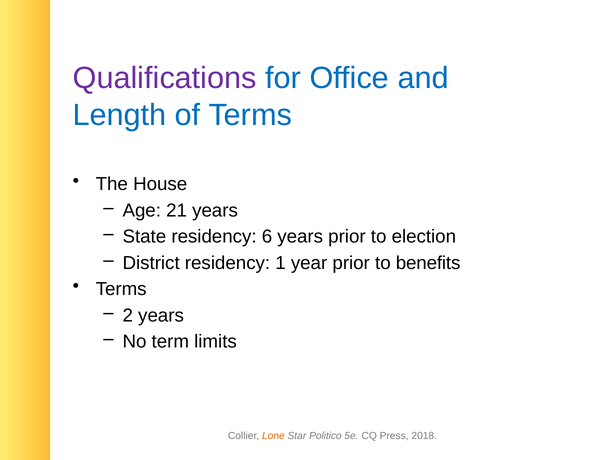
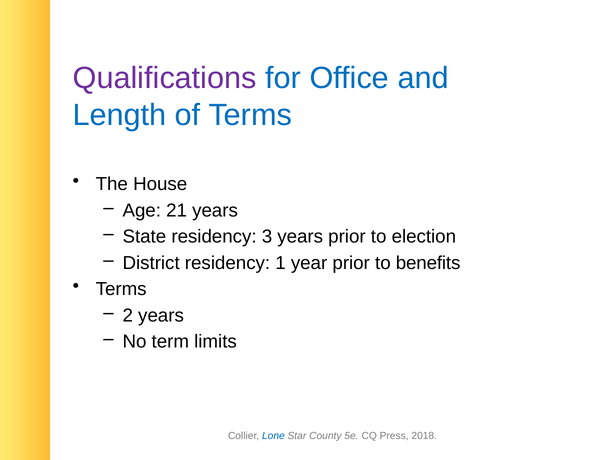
6: 6 -> 3 (267, 237)
Lone colour: orange -> blue (273, 436)
Politico: Politico -> County (325, 436)
